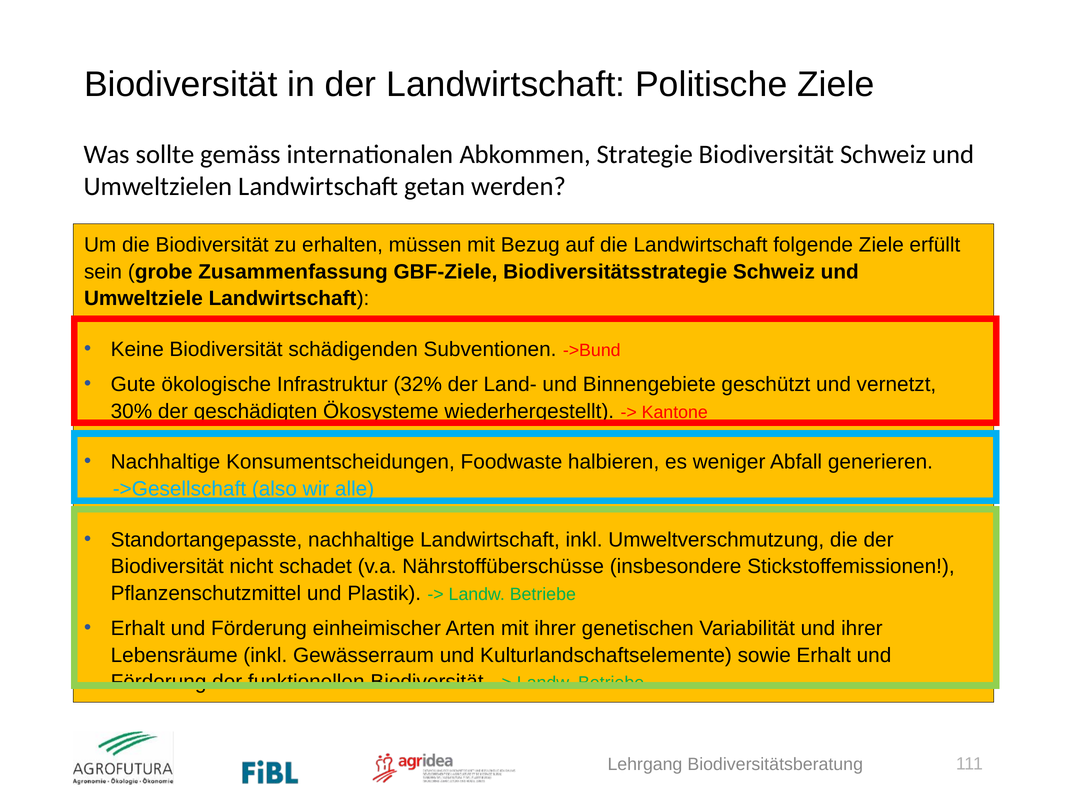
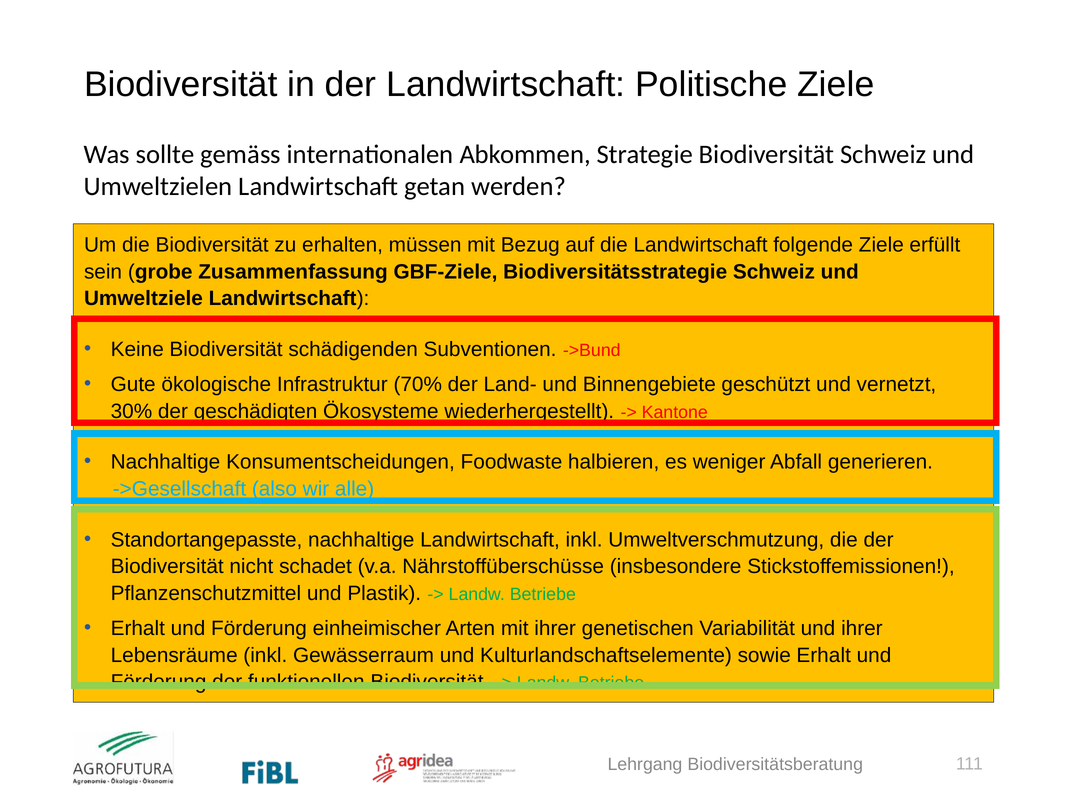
32%: 32% -> 70% (418, 384)
